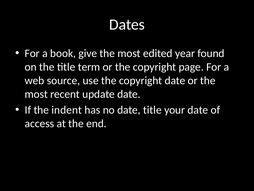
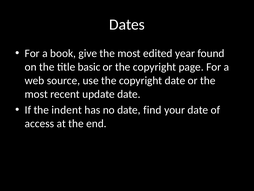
term: term -> basic (89, 67)
date title: title -> find (152, 110)
